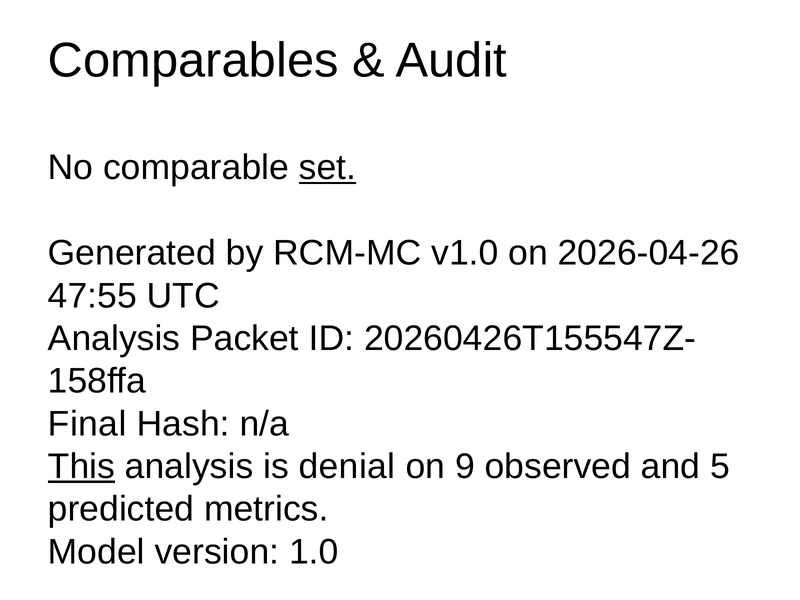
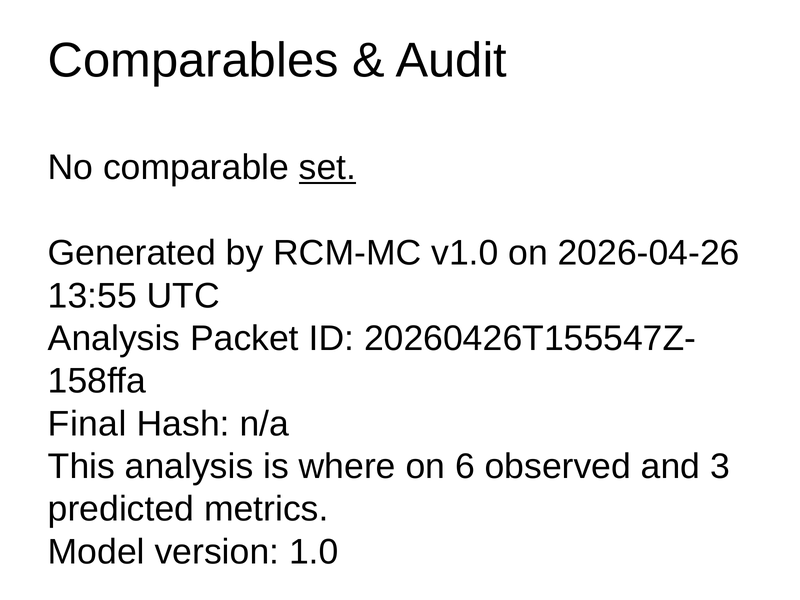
47:55: 47:55 -> 13:55 (92, 296)
This underline: present -> none (81, 467)
denial: denial -> where (347, 467)
9: 9 -> 6 (465, 467)
5: 5 -> 3 (720, 467)
